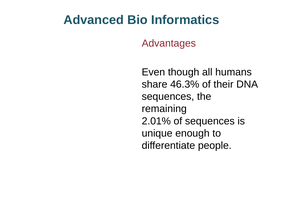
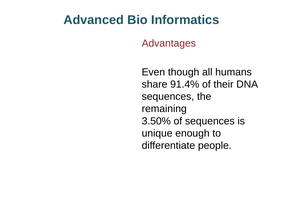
46.3%: 46.3% -> 91.4% (185, 84)
2.01%: 2.01% -> 3.50% (156, 121)
